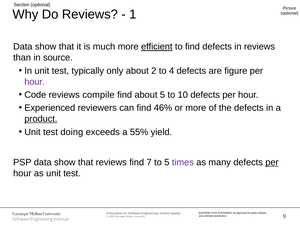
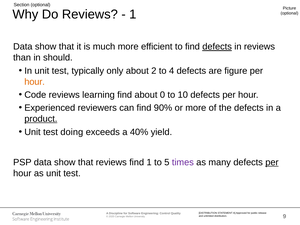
efficient underline: present -> none (157, 47)
defects underline: none -> present (217, 47)
source: source -> should (58, 58)
hour colour: purple -> orange (35, 82)
compile: compile -> learning (99, 95)
about 5: 5 -> 0 (162, 95)
46%: 46% -> 90% (163, 108)
55%: 55% -> 40% (139, 132)
find 7: 7 -> 1 (149, 162)
